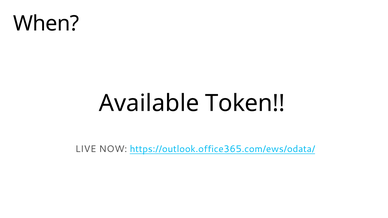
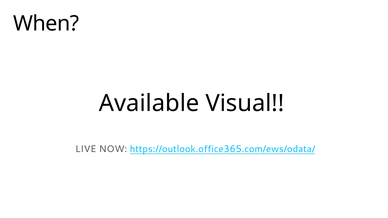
Token: Token -> Visual (245, 103)
